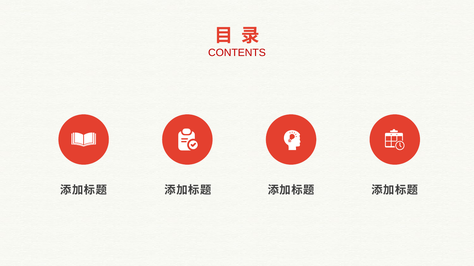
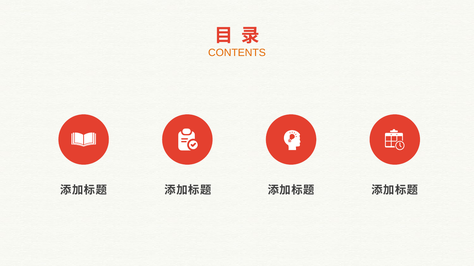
CONTENTS colour: red -> orange (237, 53)
